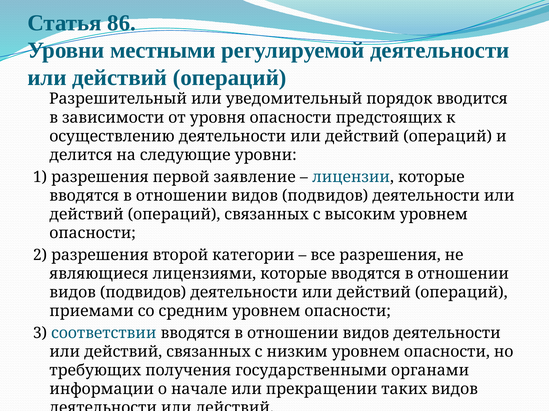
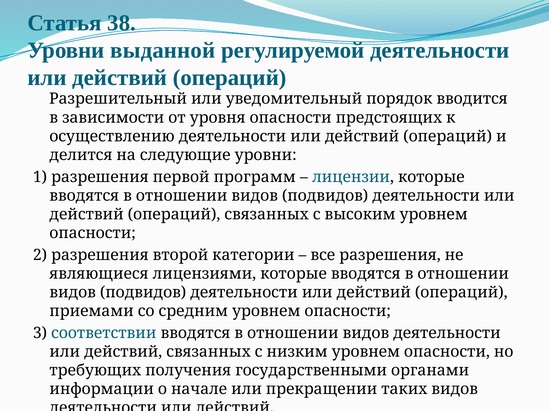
86: 86 -> 38 (122, 23)
местными: местными -> выданной (163, 50)
заявление: заявление -> программ (255, 177)
